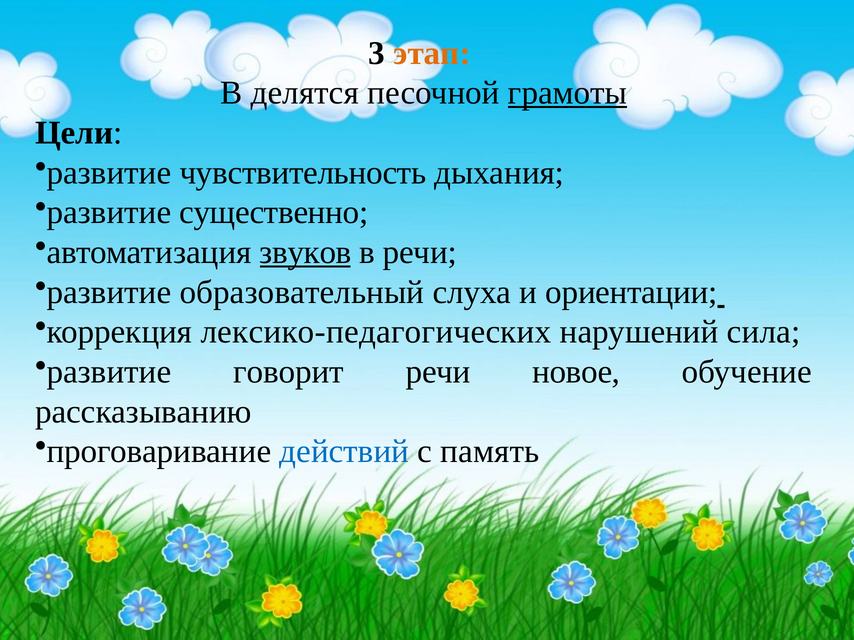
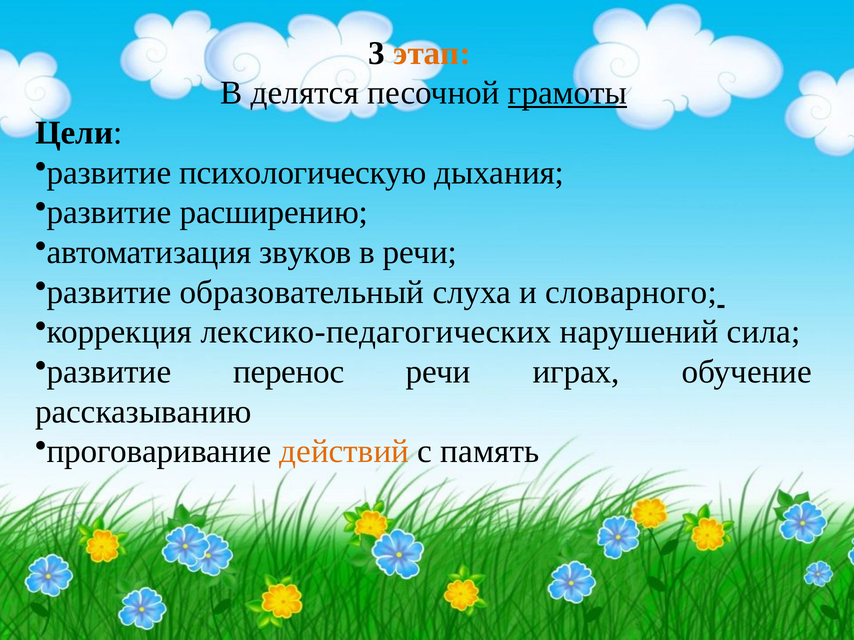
чувствительность: чувствительность -> психологическую (303, 173)
существенно: существенно -> расширению (274, 213)
звуков underline: present -> none (305, 253)
ориентации: ориентации -> словарного (631, 292)
говорит: говорит -> перенос (289, 372)
новое: новое -> играх (576, 372)
действий colour: blue -> orange (344, 452)
